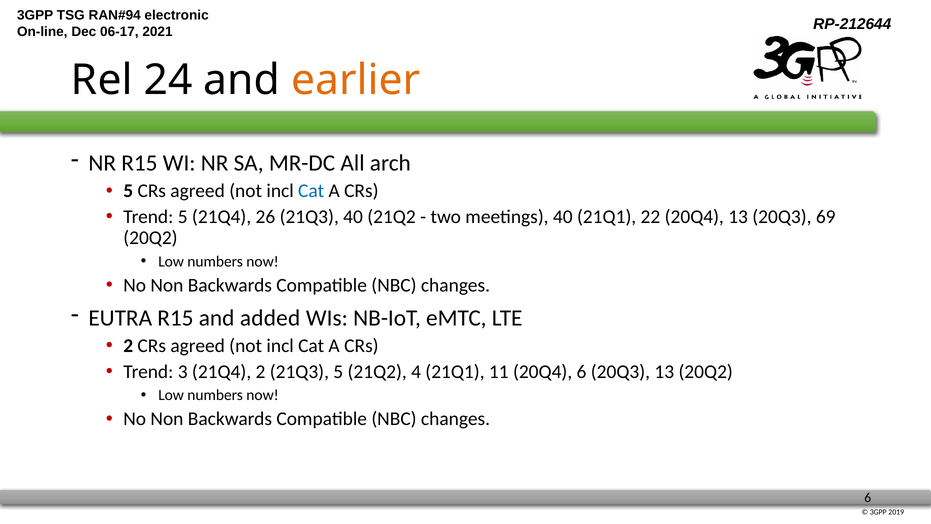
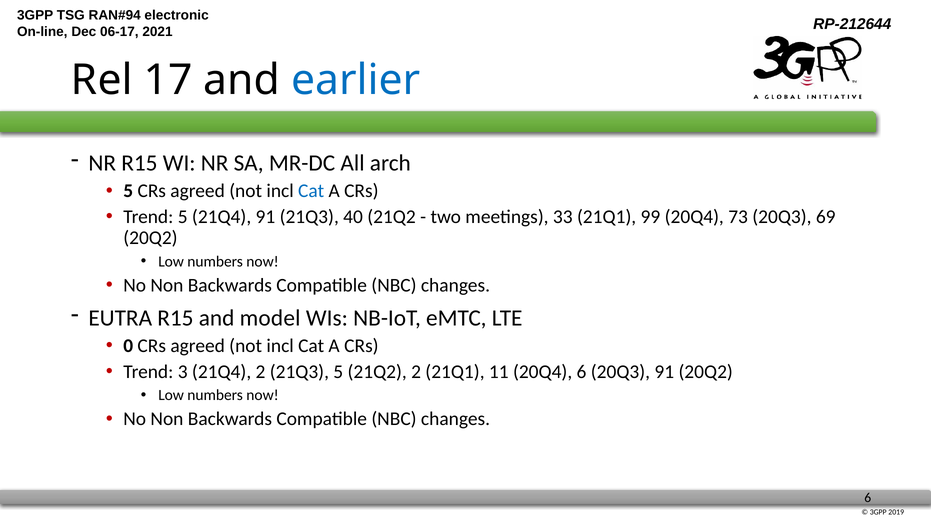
24: 24 -> 17 (168, 80)
earlier colour: orange -> blue (356, 80)
21Q4 26: 26 -> 91 (265, 217)
meetings 40: 40 -> 33 (563, 217)
22: 22 -> 99 (650, 217)
20Q4 13: 13 -> 73 (738, 217)
added: added -> model (270, 318)
2: 2 -> 0 (128, 346)
21Q2 4: 4 -> 2 (416, 371)
20Q3 13: 13 -> 91 (664, 371)
